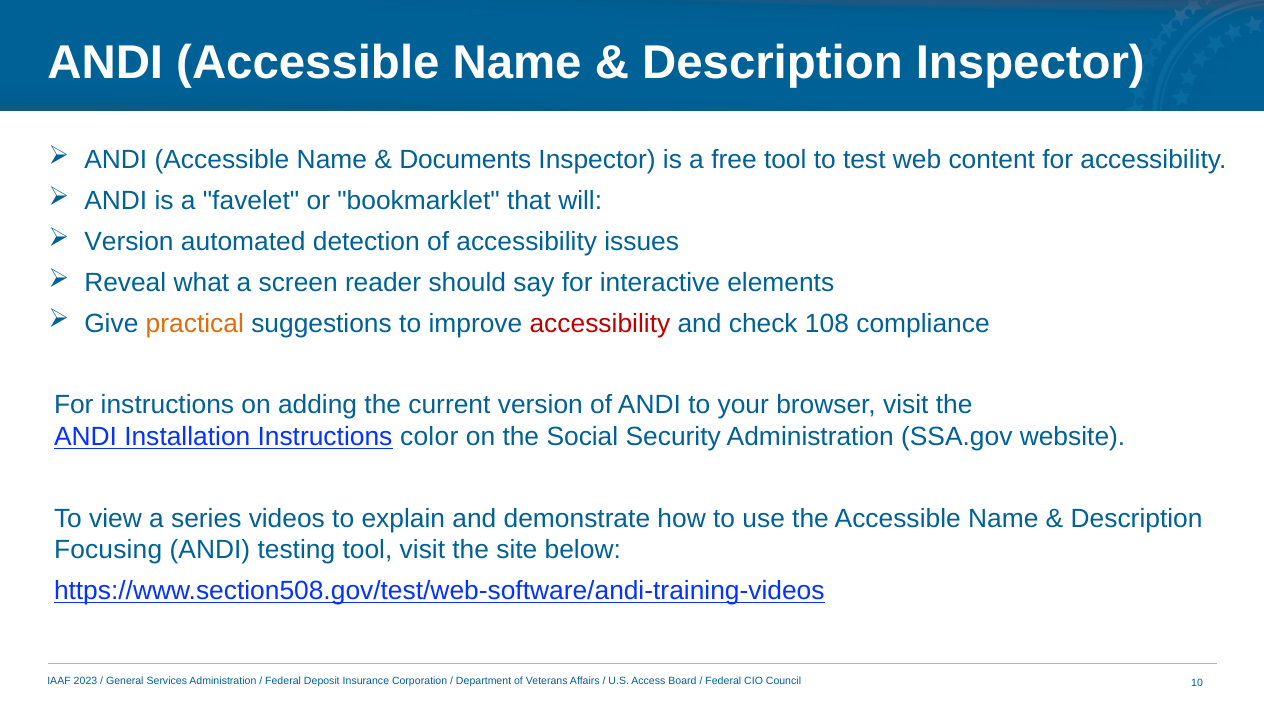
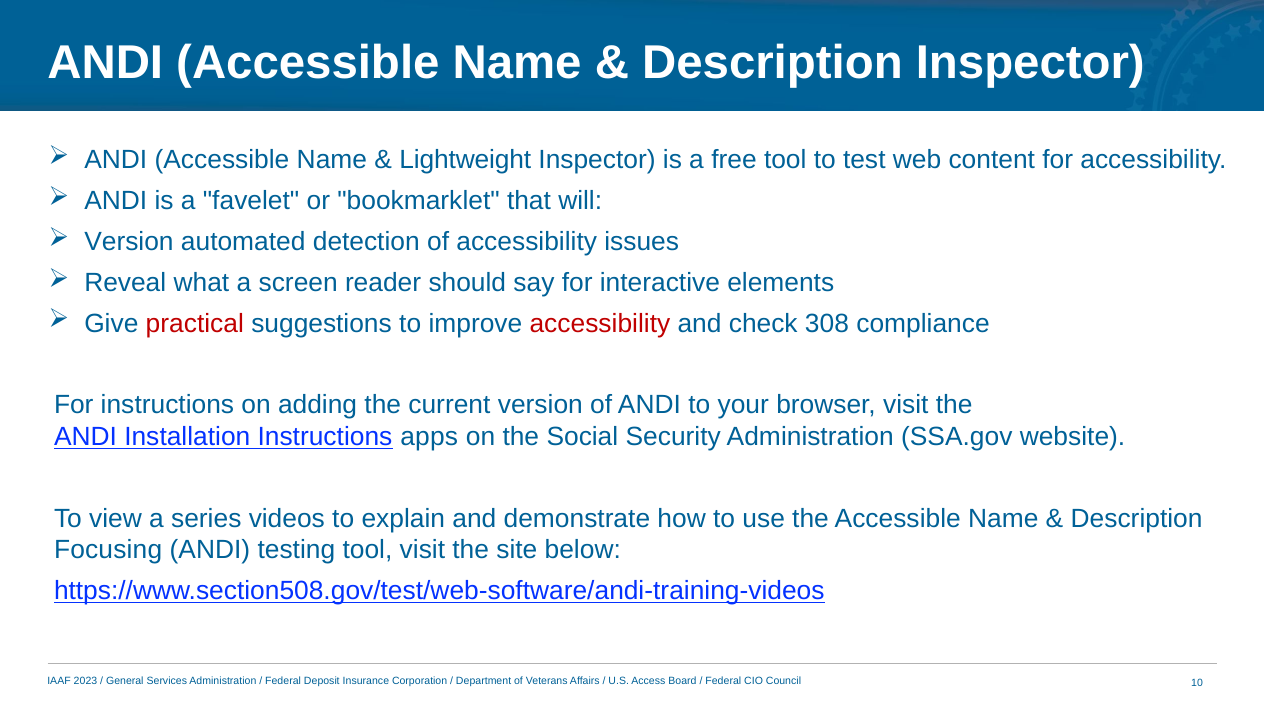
Documents: Documents -> Lightweight (465, 160)
practical colour: orange -> red (195, 323)
108: 108 -> 308 (827, 323)
color: color -> apps (429, 437)
